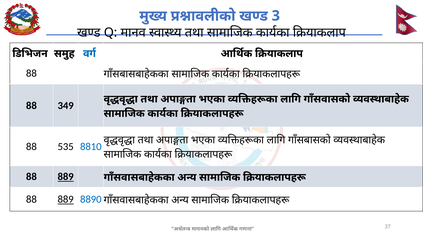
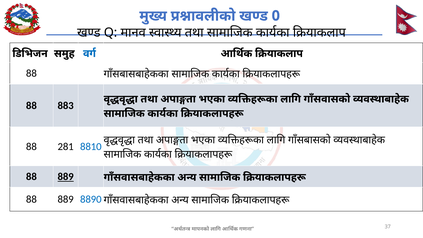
3: 3 -> 0 (276, 16)
349: 349 -> 883 (66, 106)
535: 535 -> 281 (66, 147)
889 underline: present -> none (66, 199)
